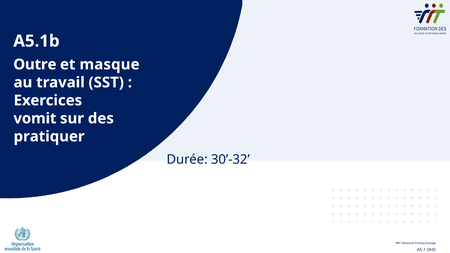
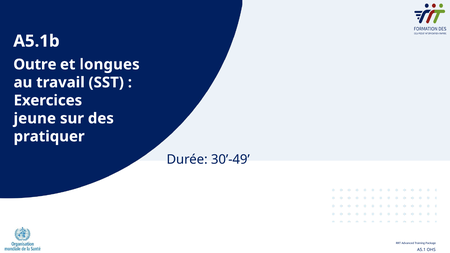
masque: masque -> longues (110, 64)
vomit: vomit -> jeune (35, 119)
30’-32: 30’-32 -> 30’-49 (230, 160)
